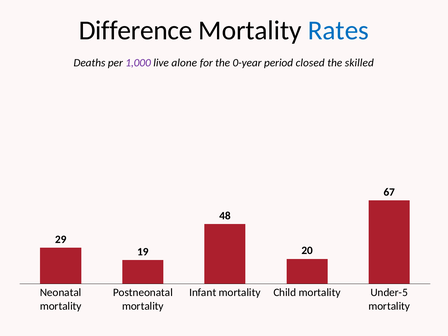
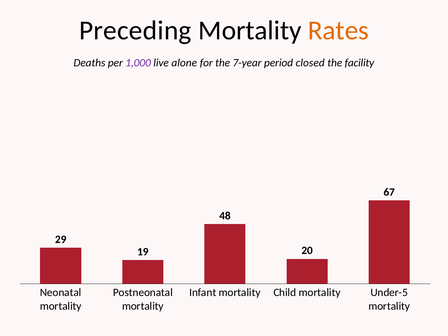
Difference: Difference -> Preceding (135, 31)
Rates colour: blue -> orange (338, 31)
0-year: 0-year -> 7-year (247, 63)
skilled: skilled -> facility (359, 63)
